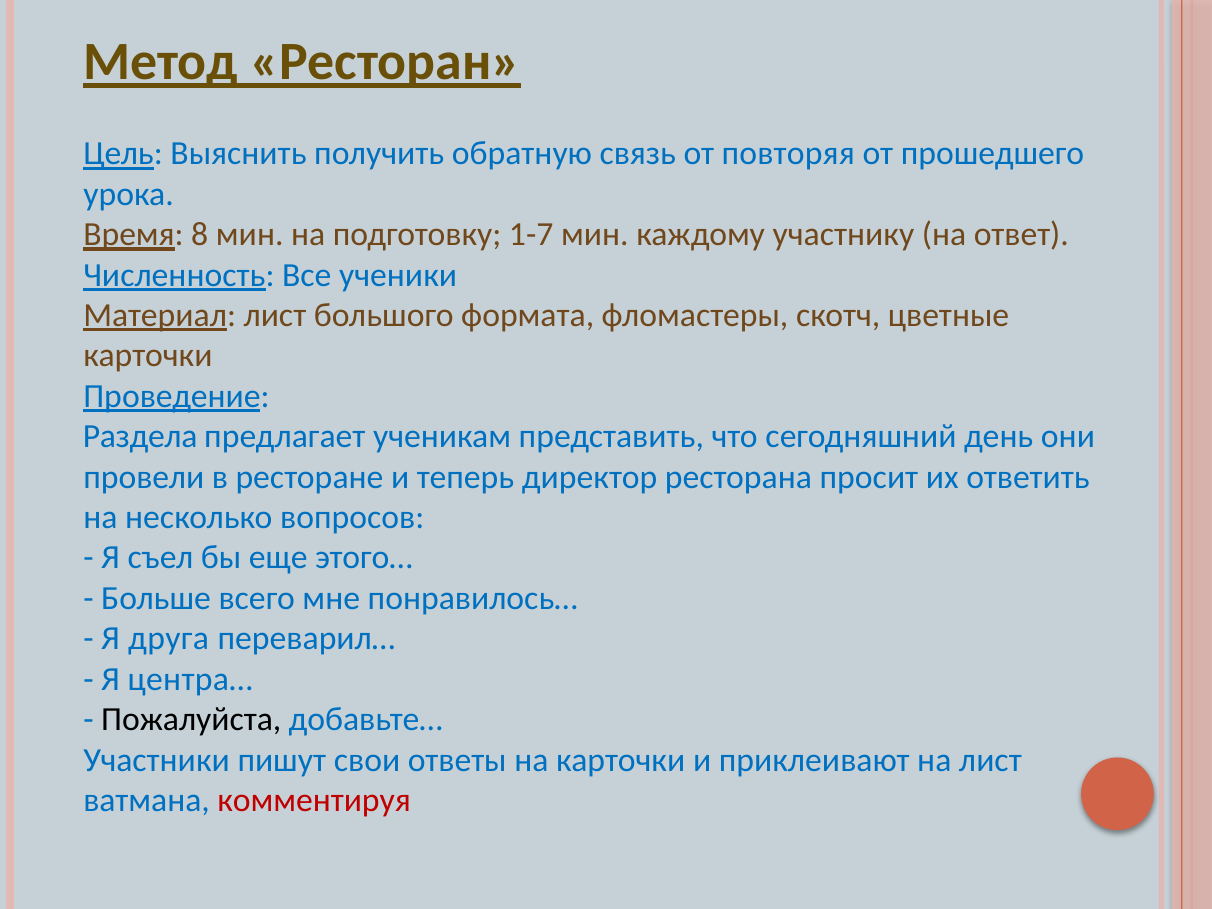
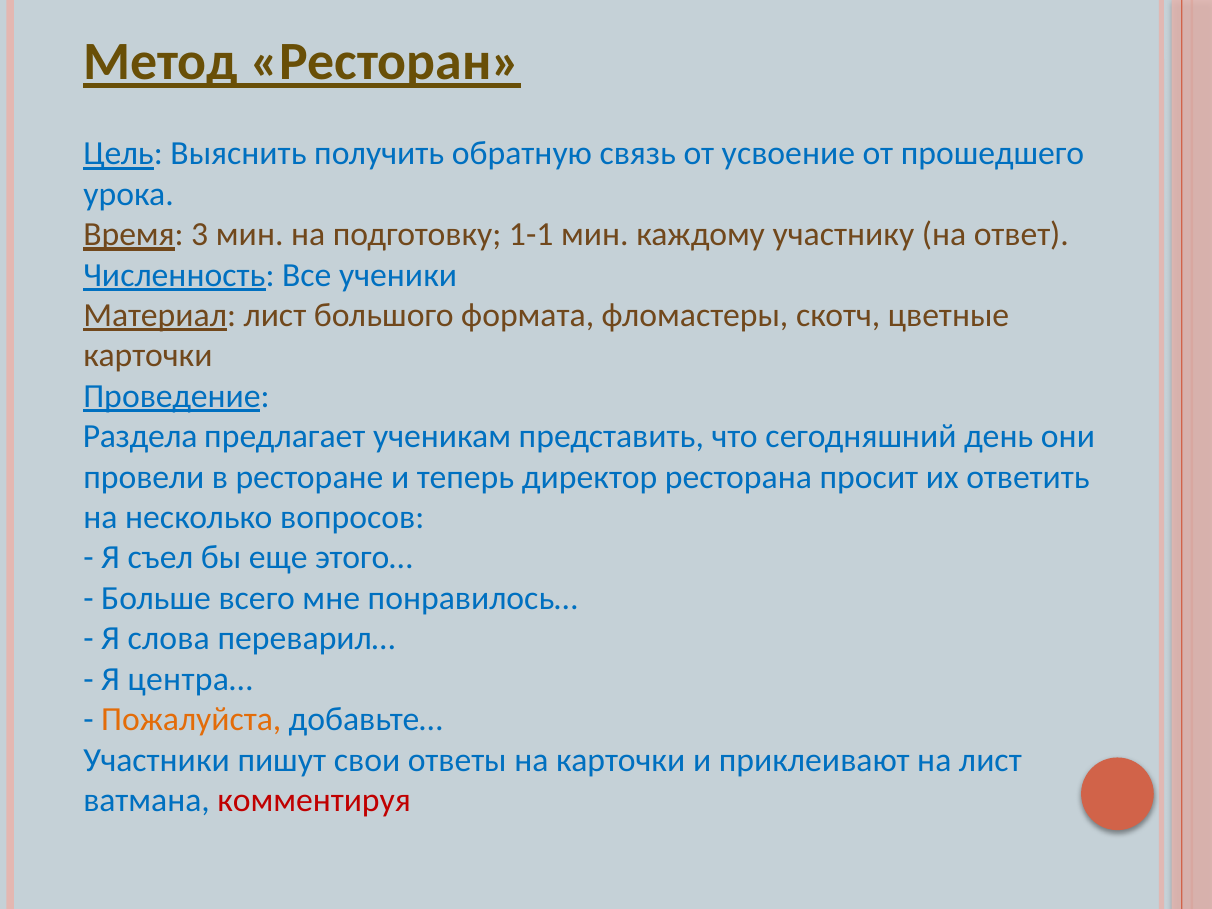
повторяя: повторяя -> усвоение (788, 154)
8: 8 -> 3 (200, 234)
1-7: 1-7 -> 1-1 (531, 234)
друга: друга -> слова (169, 639)
Пожалуйста colour: black -> orange (191, 719)
